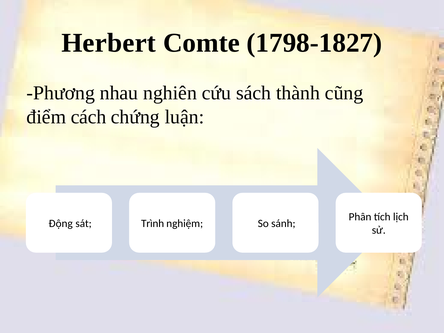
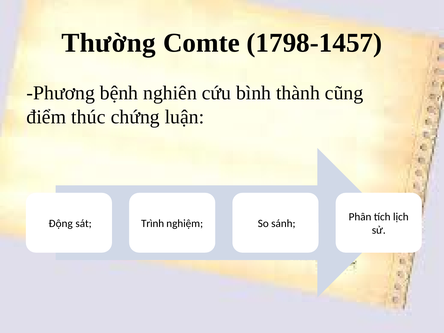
Herbert: Herbert -> Thường (109, 43)
1798-1827: 1798-1827 -> 1798-1457 (314, 43)
nhau: nhau -> bệnh (119, 93)
sách: sách -> bình (254, 93)
cách: cách -> thúc (88, 117)
